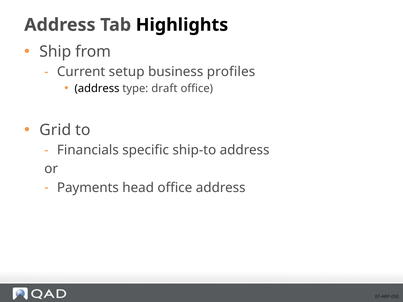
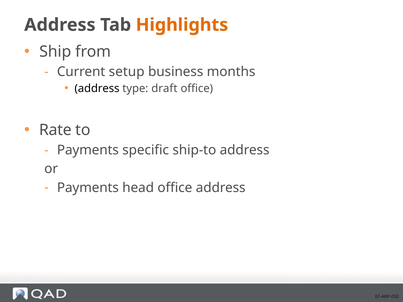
Highlights colour: black -> orange (182, 25)
profiles: profiles -> months (231, 72)
Grid: Grid -> Rate (55, 130)
Financials: Financials -> Payments (88, 150)
